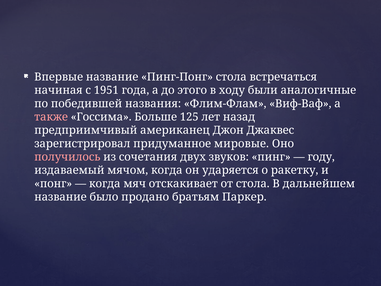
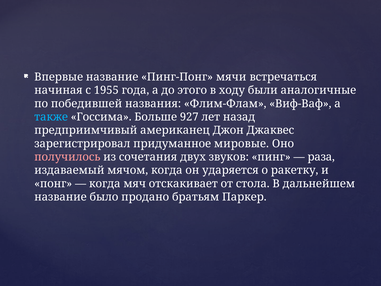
Пинг-Понг стола: стола -> мячи (231, 77)
1951: 1951 -> 1955 (106, 90)
также colour: pink -> light blue (51, 117)
125: 125 -> 927 (189, 117)
году: году -> раза (321, 157)
